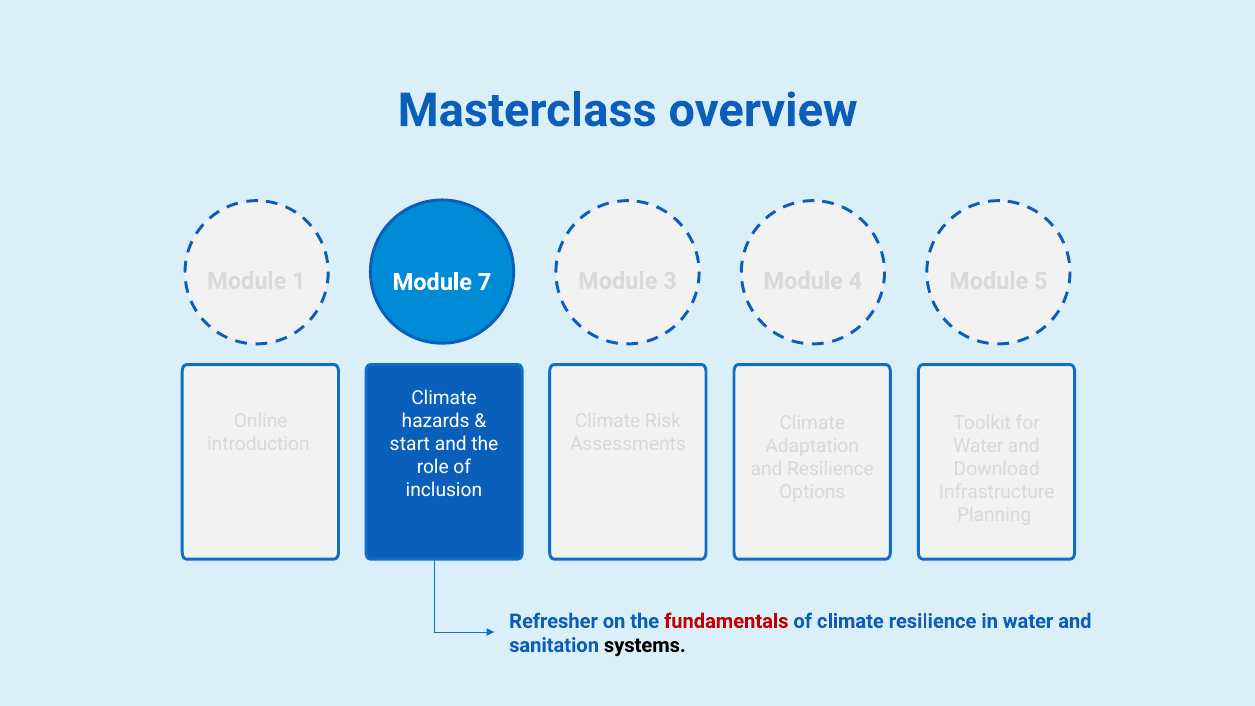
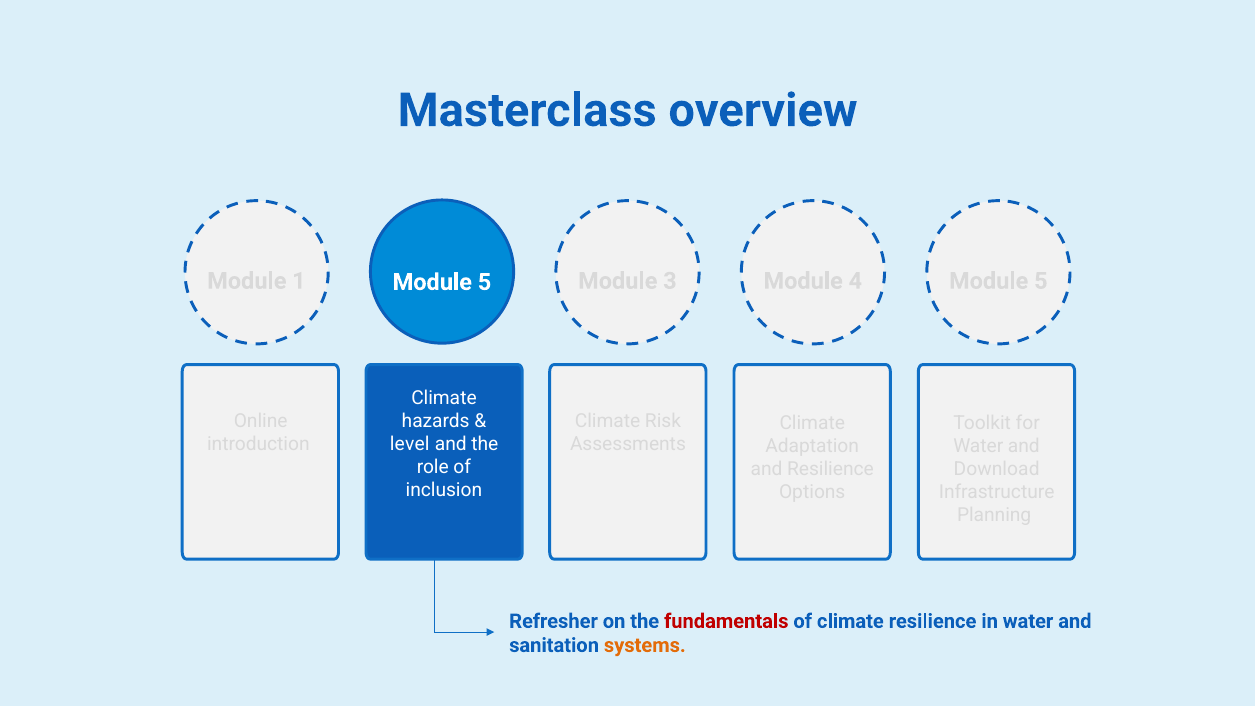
7: 7 -> 5 (485, 282)
start: start -> level (410, 444)
systems colour: black -> orange (645, 645)
